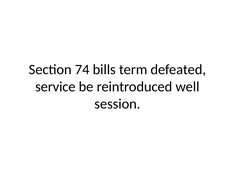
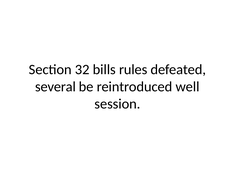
74: 74 -> 32 (82, 70)
term: term -> rules (133, 70)
service: service -> several (55, 87)
